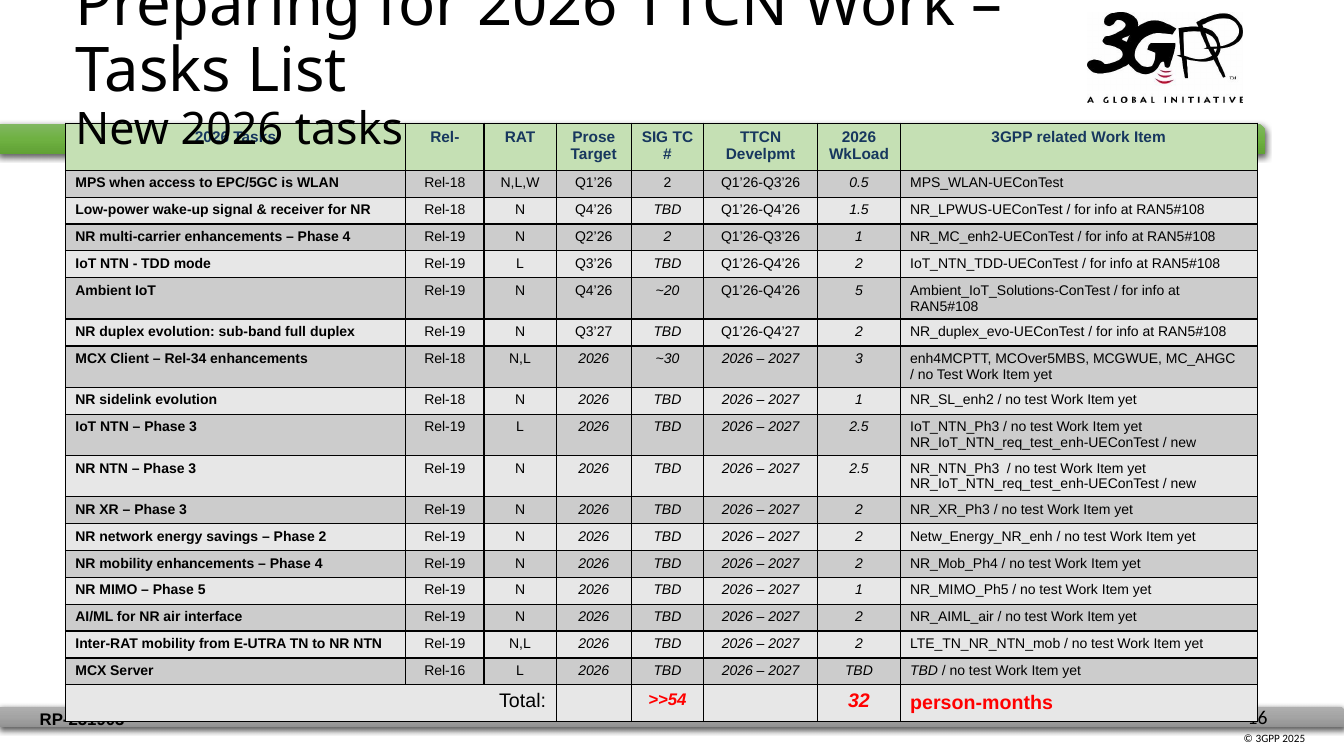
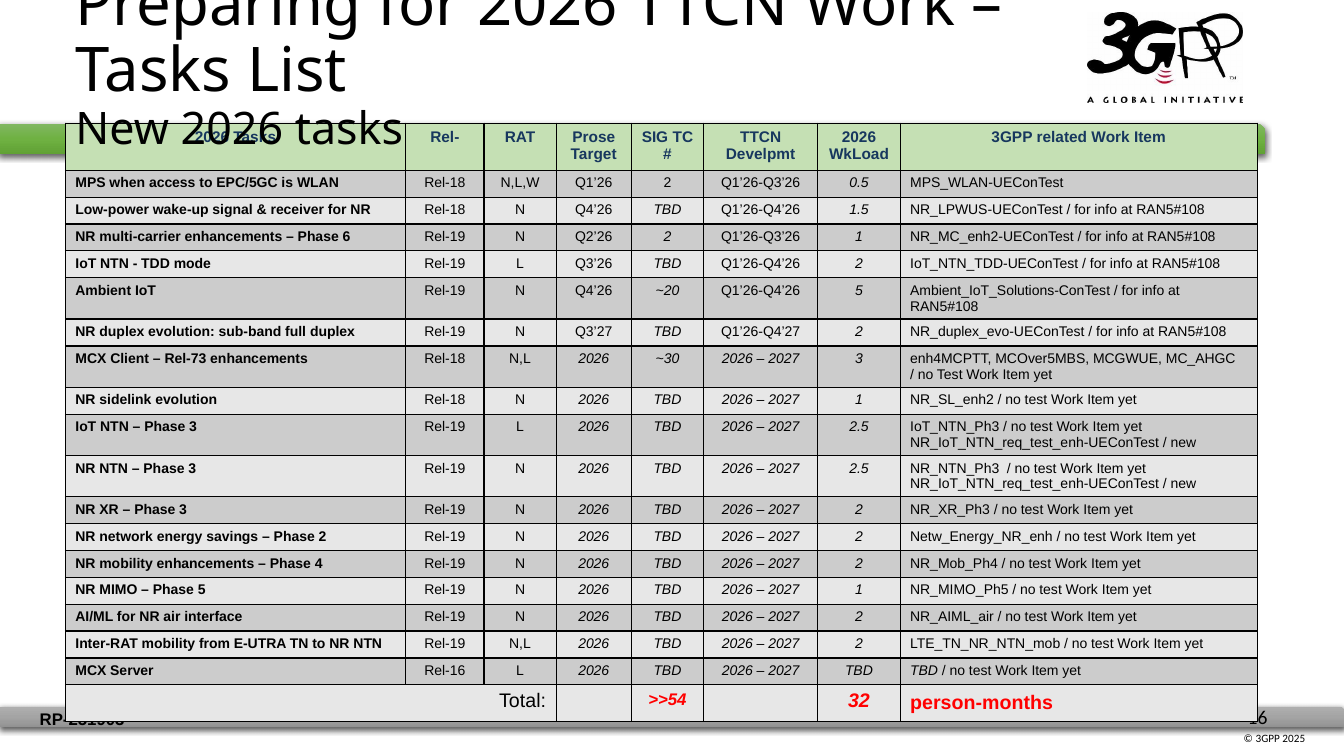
4: 4 -> 6 (347, 237)
Rel-34: Rel-34 -> Rel-73 (185, 359)
